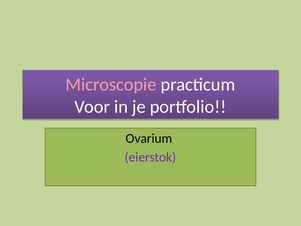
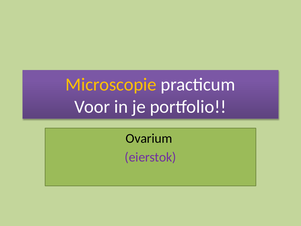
Microscopie colour: pink -> yellow (111, 85)
